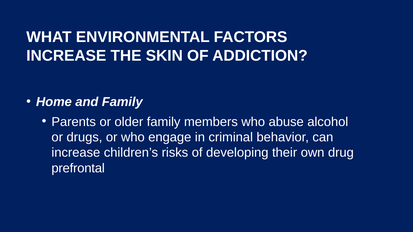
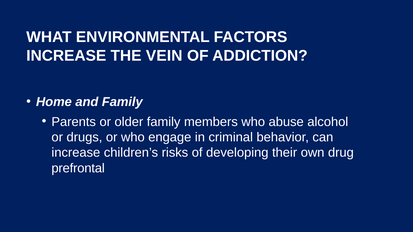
SKIN: SKIN -> VEIN (164, 56)
